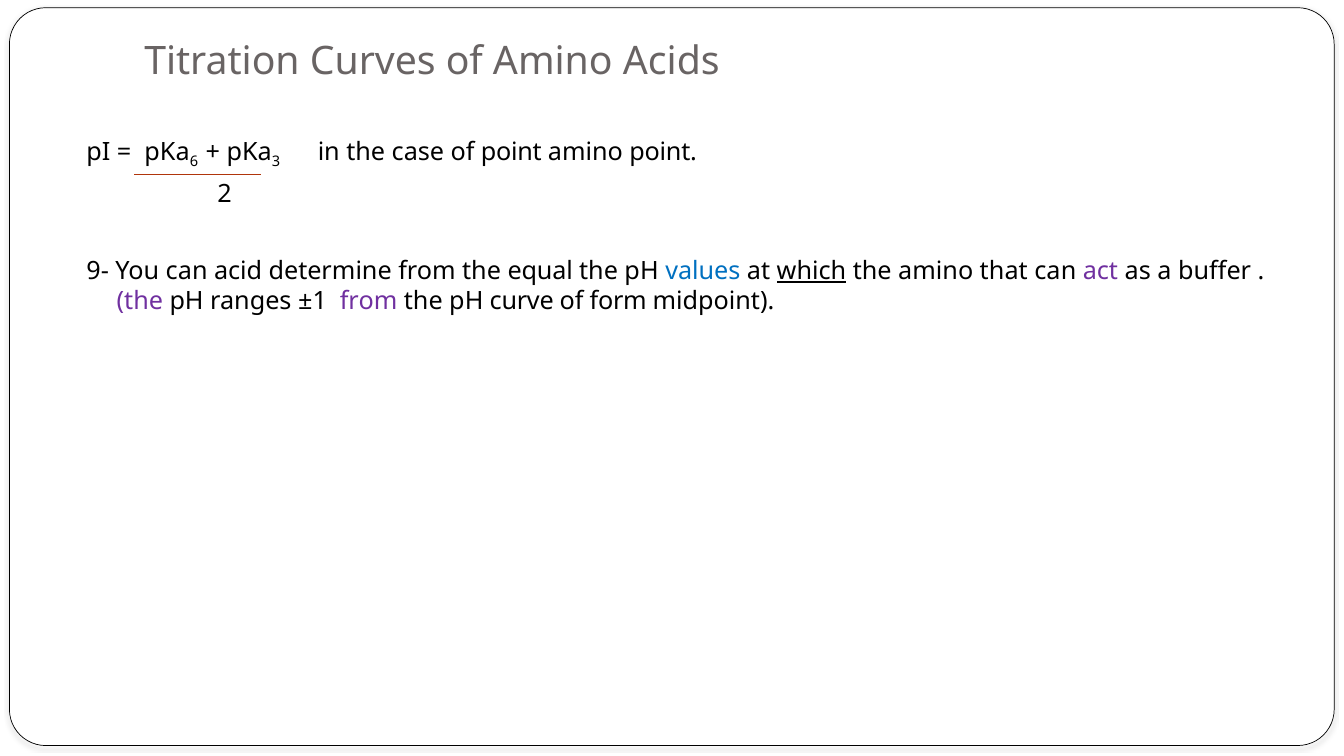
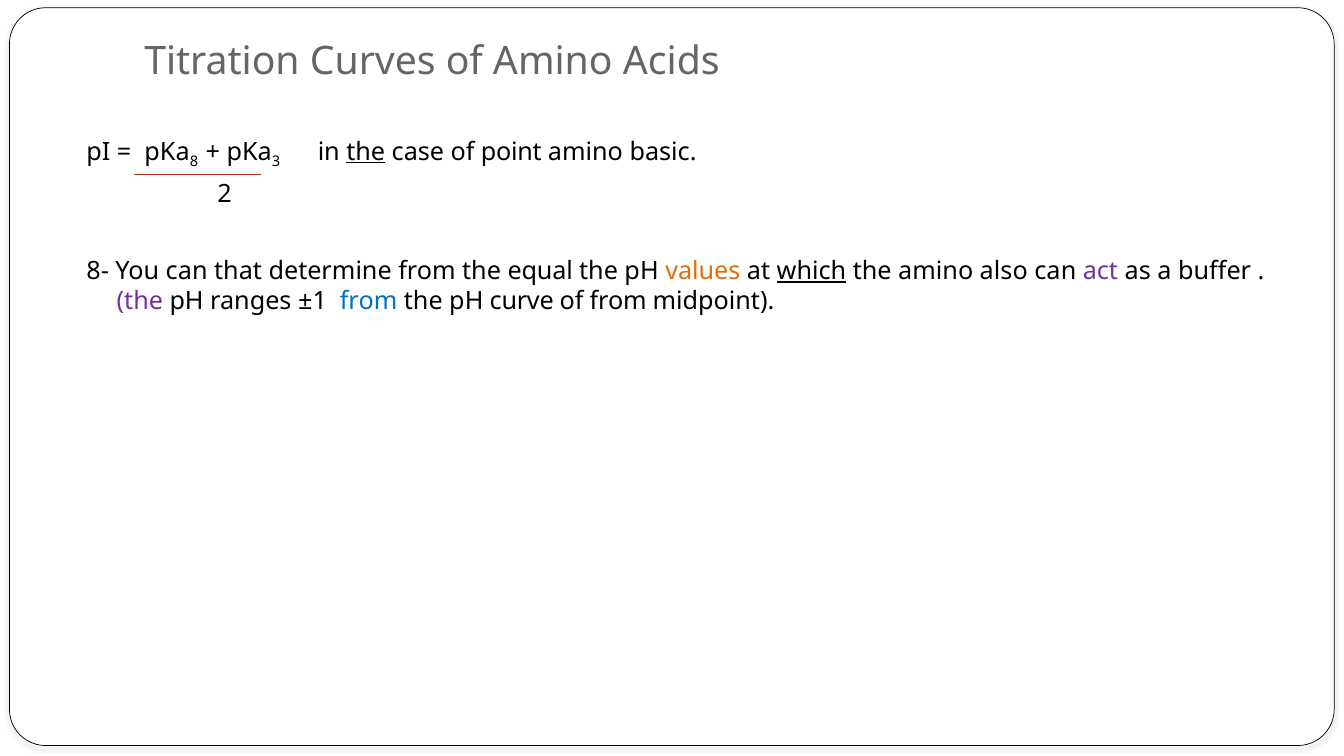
6: 6 -> 8 (194, 162)
the underline: none -> present (366, 152)
amino point: point -> basic (663, 152)
9-: 9- -> 8- (98, 271)
acid: acid -> that (238, 271)
values colour: blue -> orange (703, 271)
that: that -> also (1004, 271)
from colour: purple -> blue (369, 301)
of form: form -> from (618, 301)
